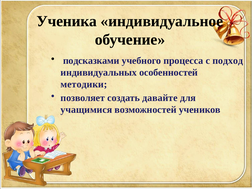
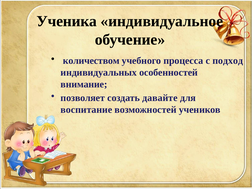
подсказками: подсказками -> количеством (91, 61)
методики: методики -> внимание (84, 84)
учащимися: учащимися -> воспитание (86, 110)
